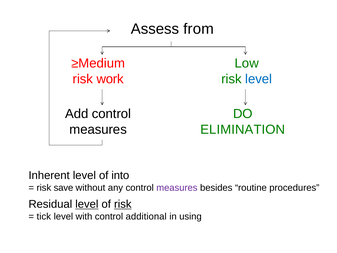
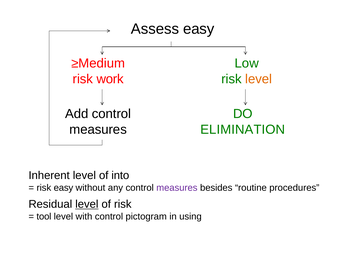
Assess from: from -> easy (199, 29)
level colour: blue -> orange (259, 79)
risk save: save -> easy (63, 188)
risk underline: present -> none (123, 204)
tick: tick -> tool (44, 216)
additional: additional -> pictogram (146, 216)
